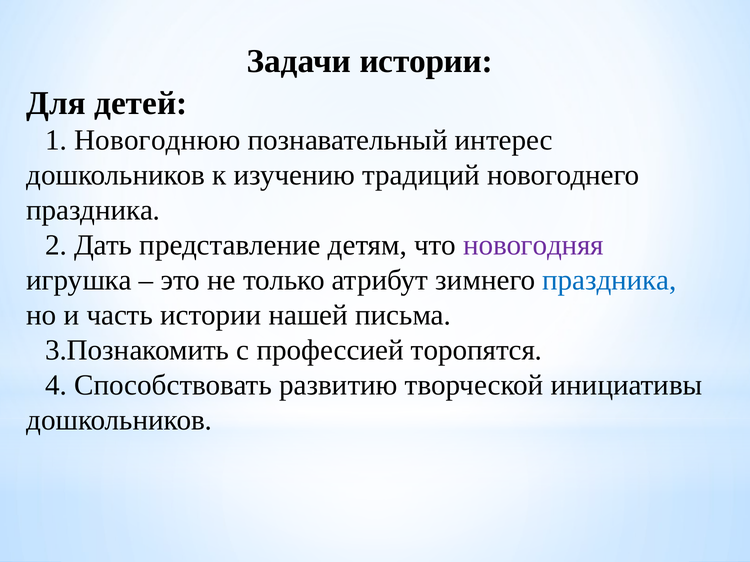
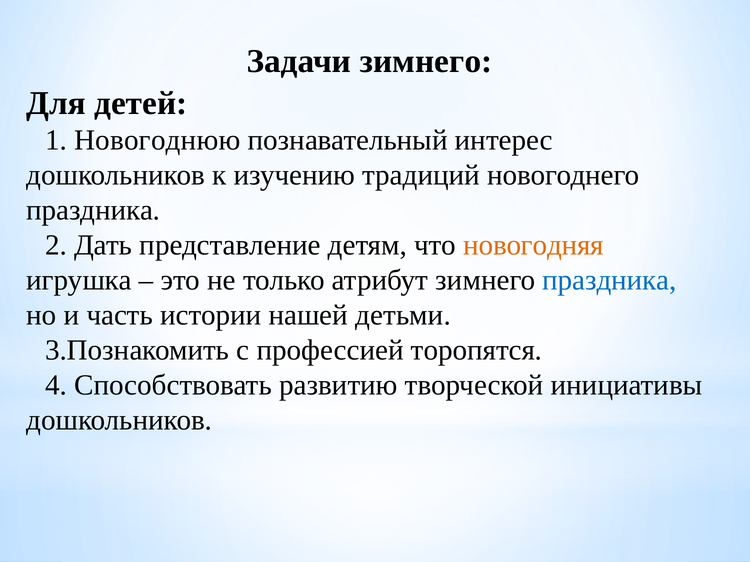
Задачи истории: истории -> зимнего (426, 61)
новогодняя colour: purple -> orange (533, 245)
письма: письма -> детьми (403, 316)
